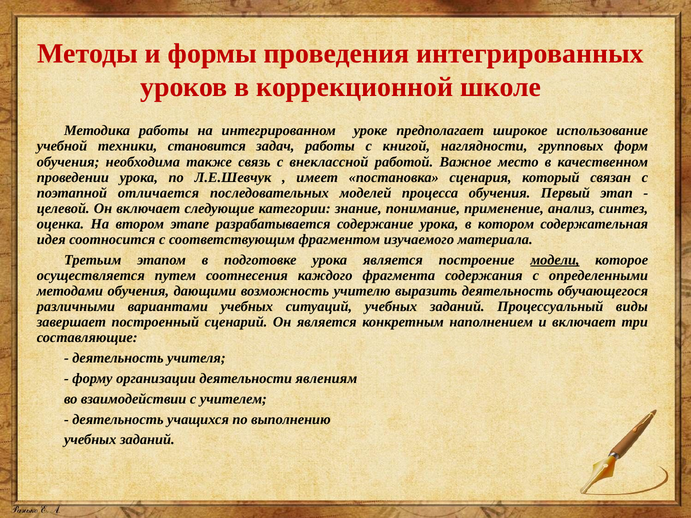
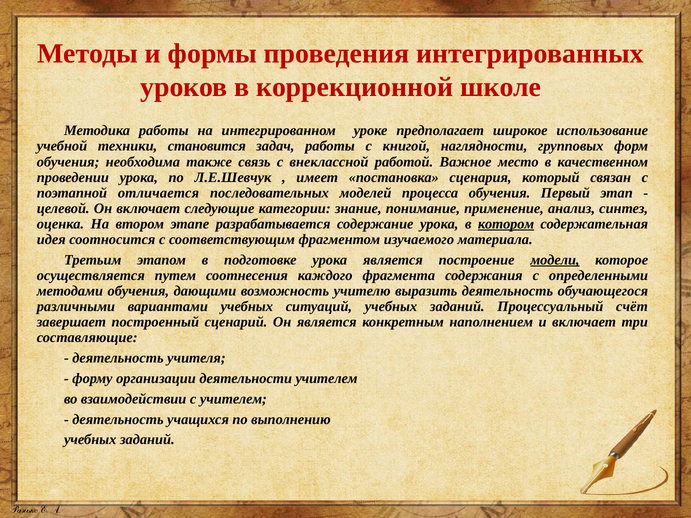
котором underline: none -> present (506, 224)
виды: виды -> счёт (632, 307)
деятельности явлениям: явлениям -> учителем (327, 379)
